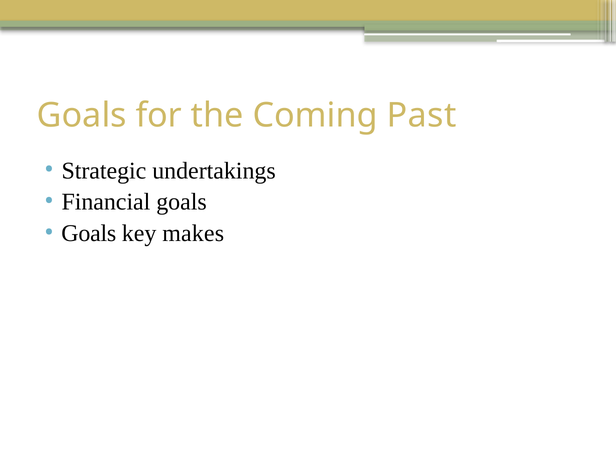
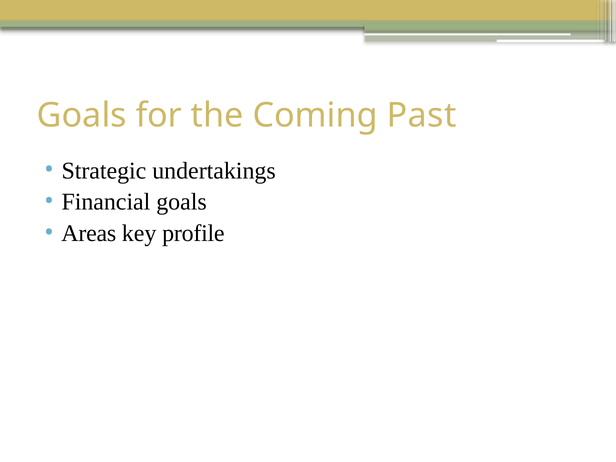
Goals: Goals -> Areas (89, 233)
makes: makes -> profile (193, 233)
